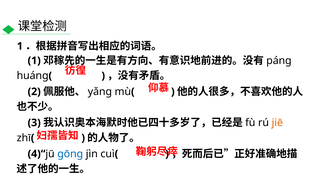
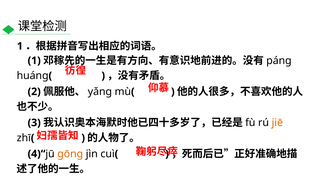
gōng colour: blue -> orange (70, 154)
